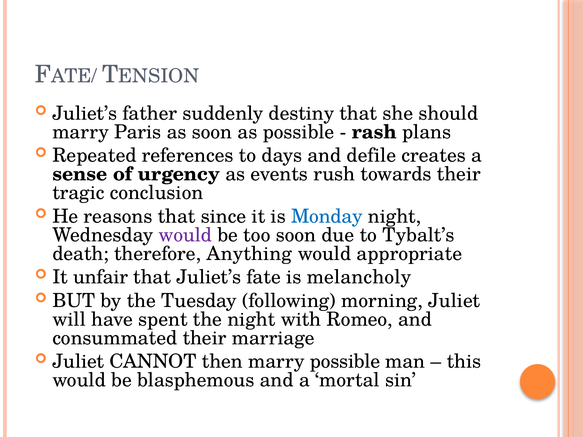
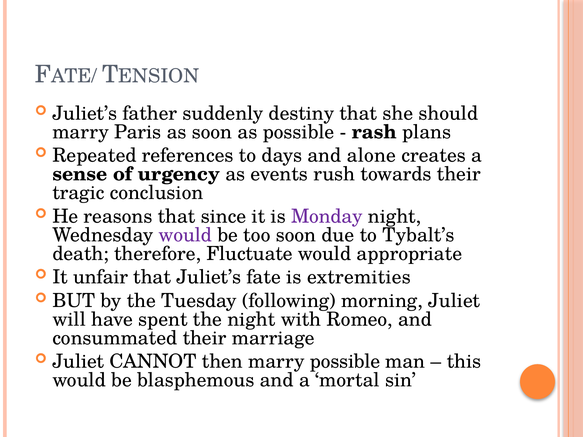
defile: defile -> alone (371, 156)
Monday colour: blue -> purple (327, 216)
Anything: Anything -> Fluctuate (249, 254)
melancholy: melancholy -> extremities (359, 277)
